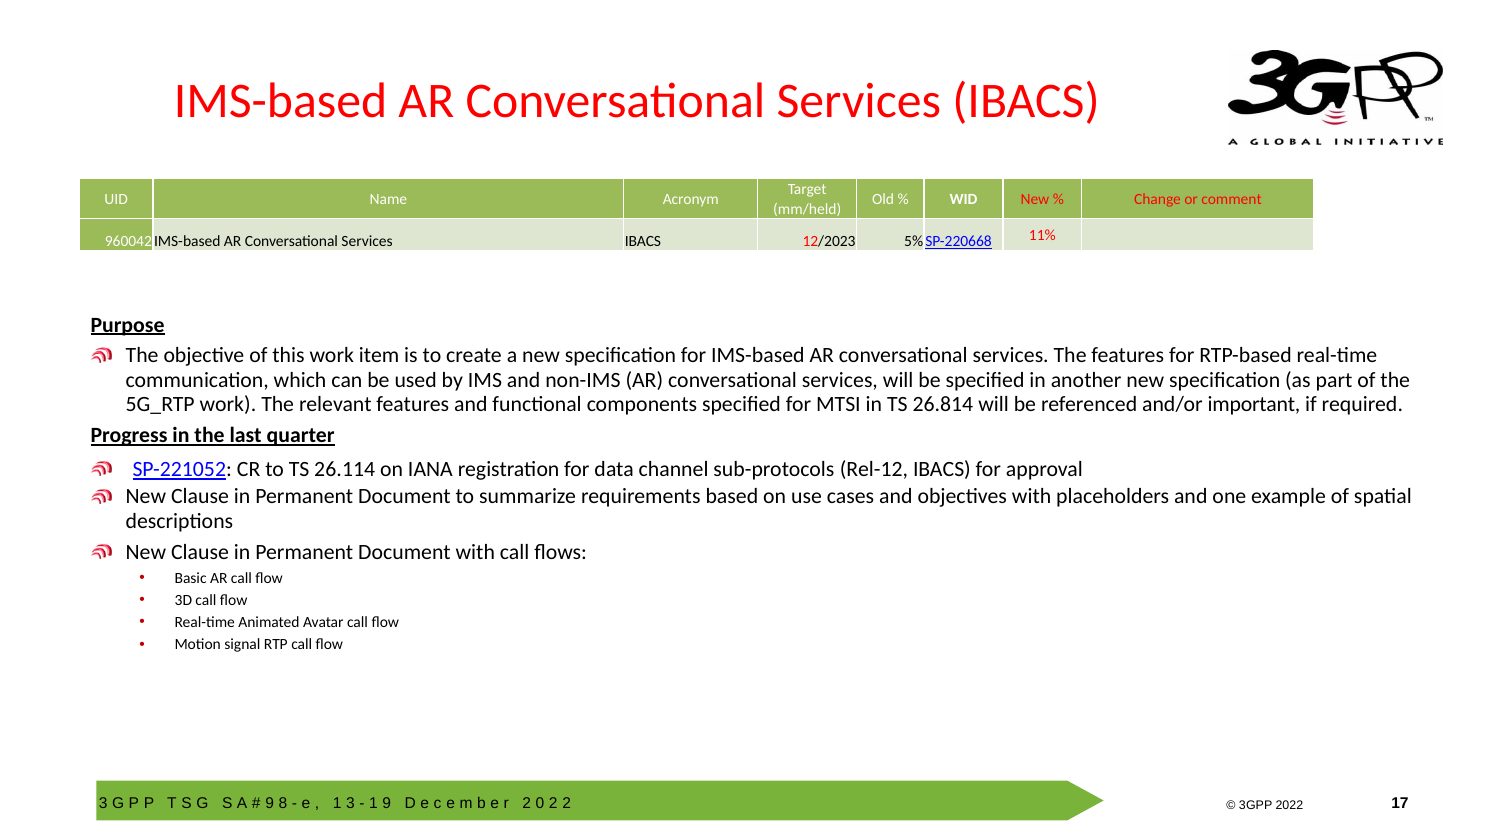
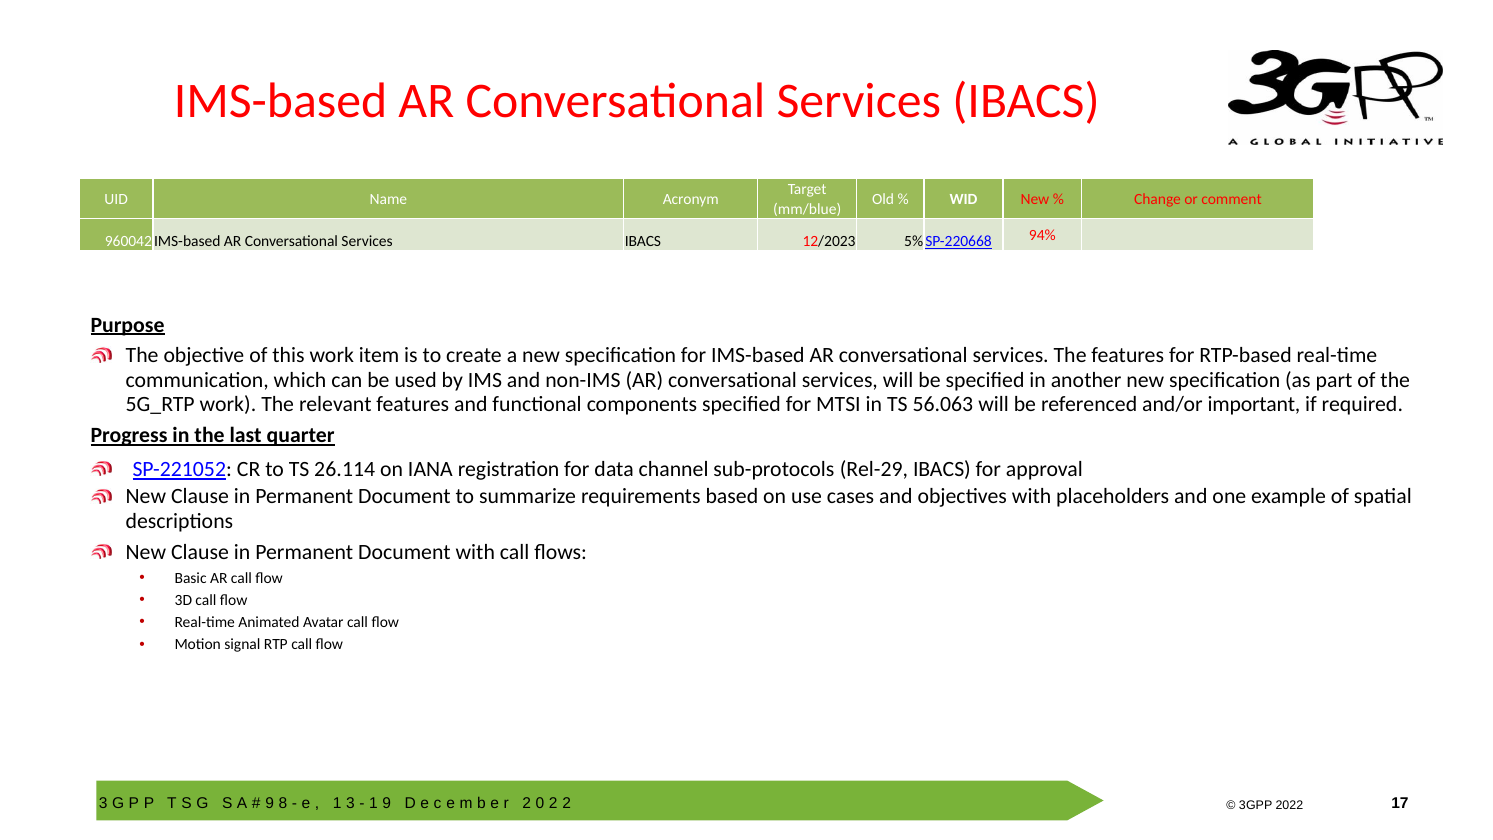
mm/held: mm/held -> mm/blue (807, 209)
11%: 11% -> 94% (1042, 235)
26.814: 26.814 -> 56.063 (943, 404)
Rel-12: Rel-12 -> Rel-29 (874, 469)
